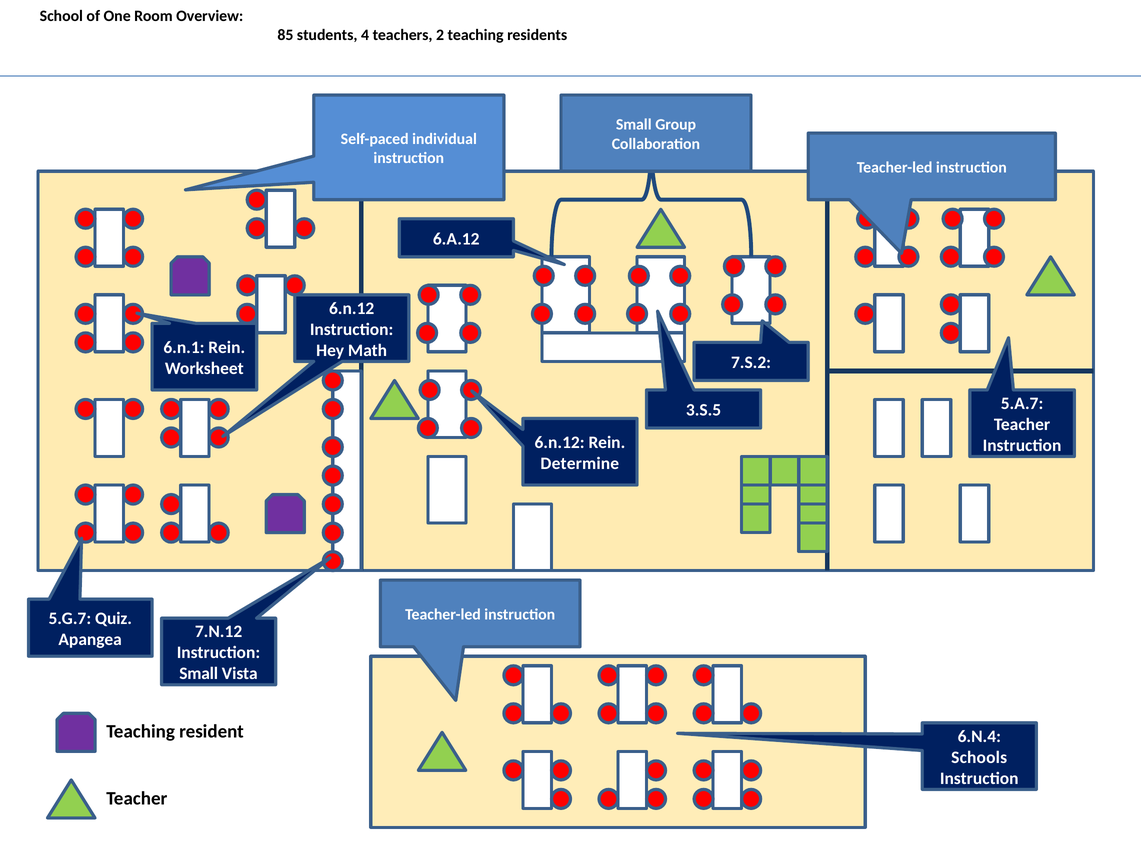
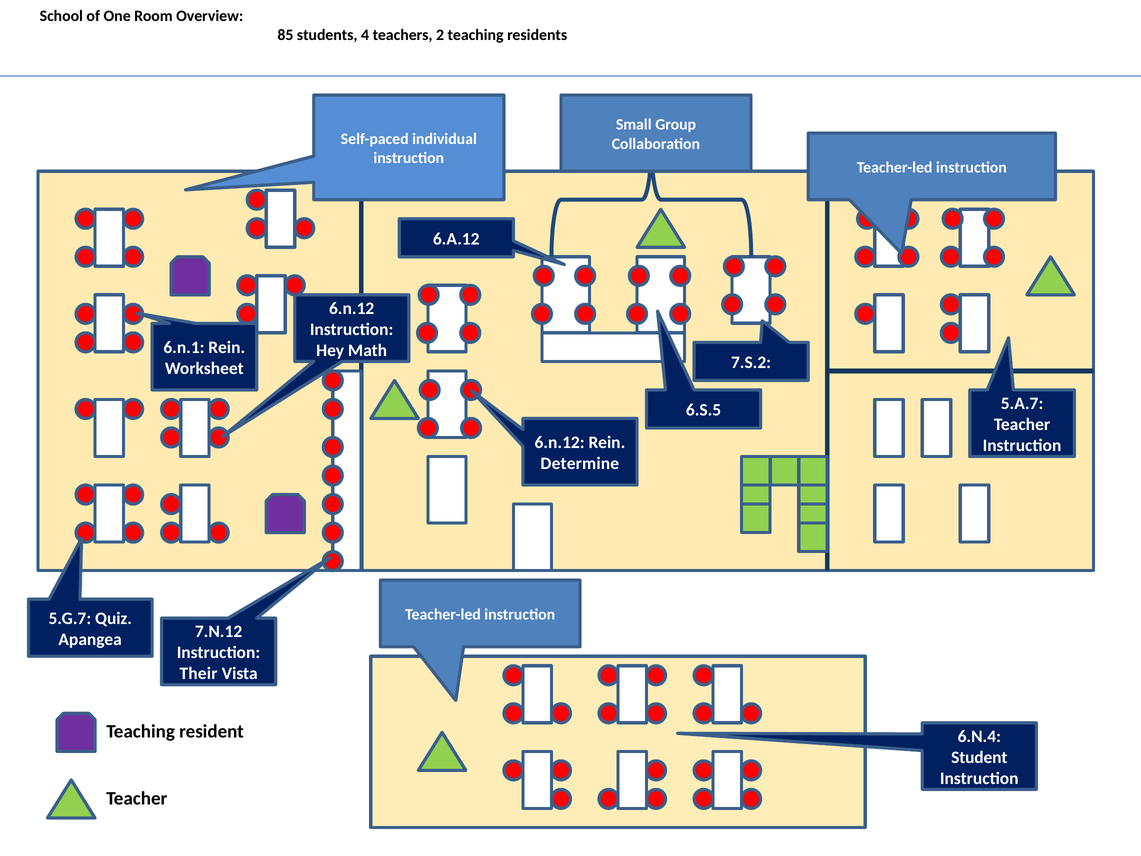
3.S.5: 3.S.5 -> 6.S.5 (704, 410)
Small: Small -> Their (198, 673)
Schools: Schools -> Student (979, 757)
